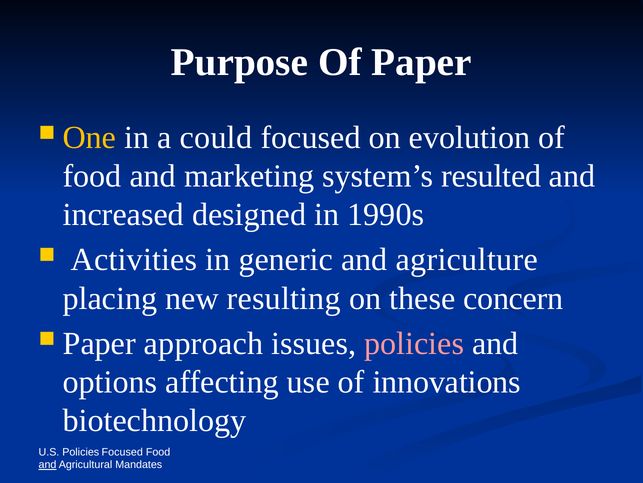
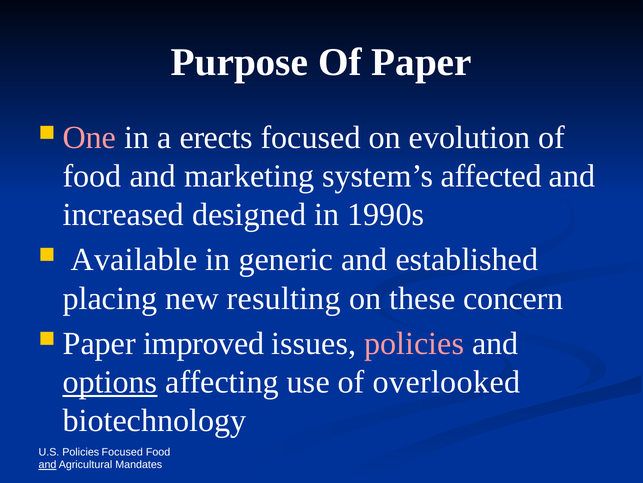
One colour: yellow -> pink (89, 137)
could: could -> erects (216, 137)
resulted: resulted -> affected (491, 176)
Activities: Activities -> Available (134, 259)
agriculture: agriculture -> established (467, 259)
approach: approach -> improved (204, 343)
options underline: none -> present (110, 382)
innovations: innovations -> overlooked (446, 382)
